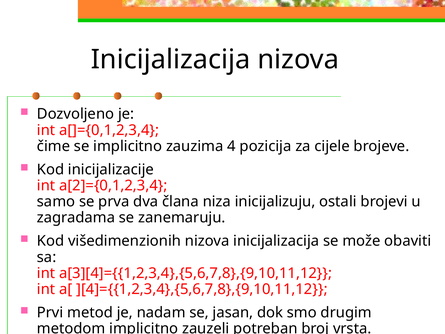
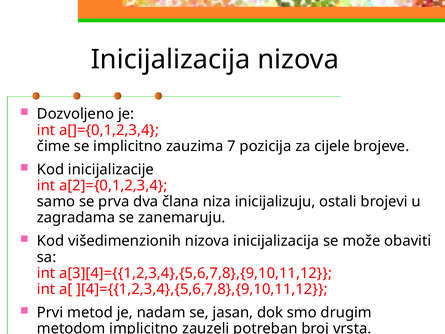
4: 4 -> 7 (232, 146)
